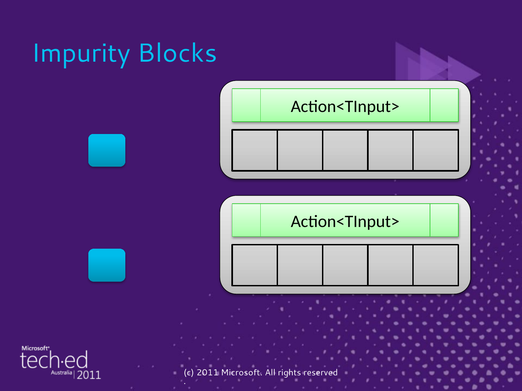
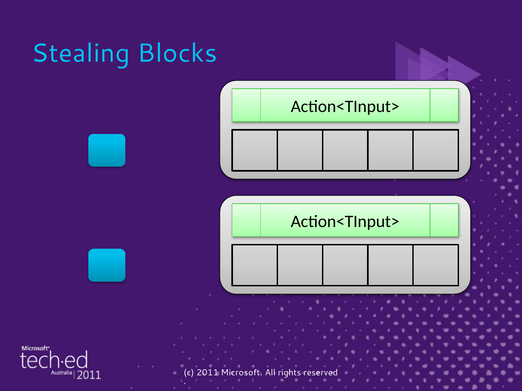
Impurity: Impurity -> Stealing (81, 53)
